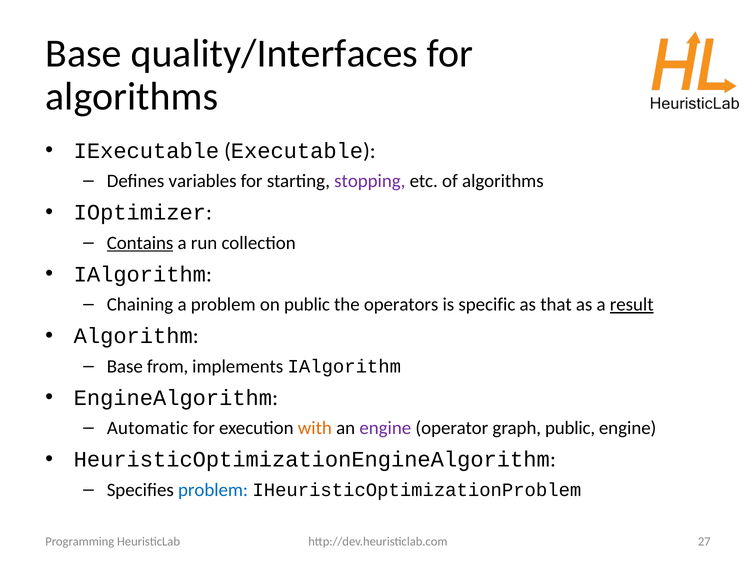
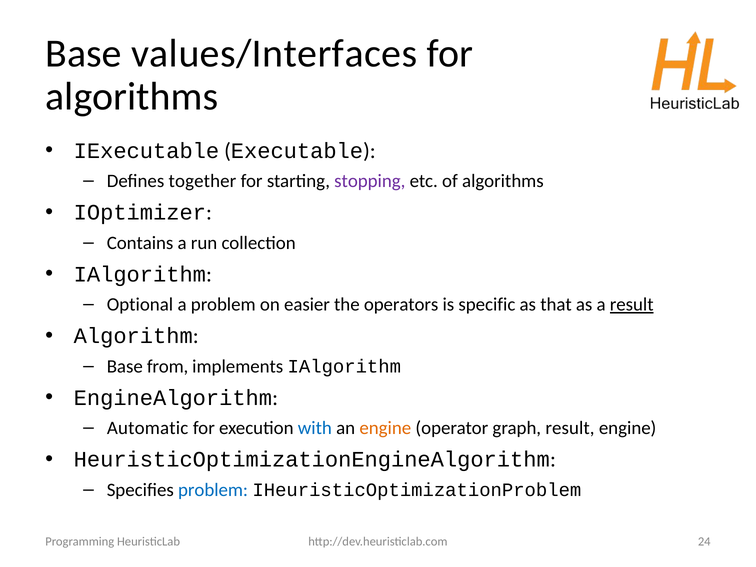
quality/Interfaces: quality/Interfaces -> values/Interfaces (274, 54)
variables: variables -> together (202, 181)
Contains underline: present -> none (140, 243)
Chaining: Chaining -> Optional (140, 305)
on public: public -> easier (307, 305)
with colour: orange -> blue (315, 428)
engine colour: purple -> orange (385, 428)
graph public: public -> result (570, 428)
27: 27 -> 24 (704, 541)
